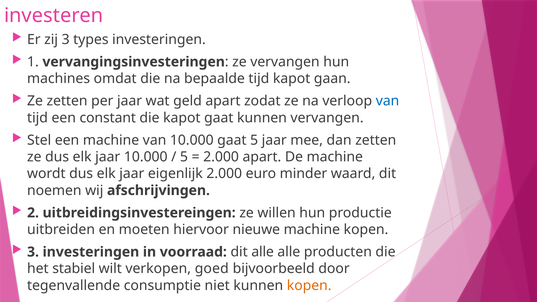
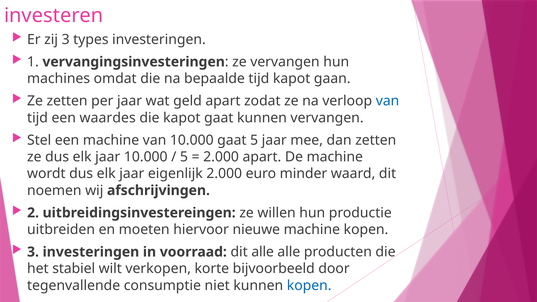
constant: constant -> waardes (108, 118)
goed: goed -> korte (212, 269)
kopen colour: orange -> blue (309, 286)
